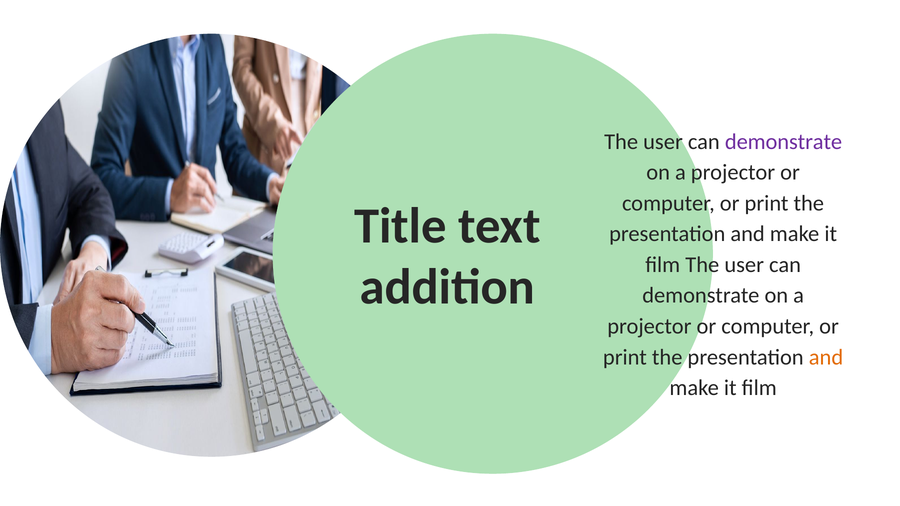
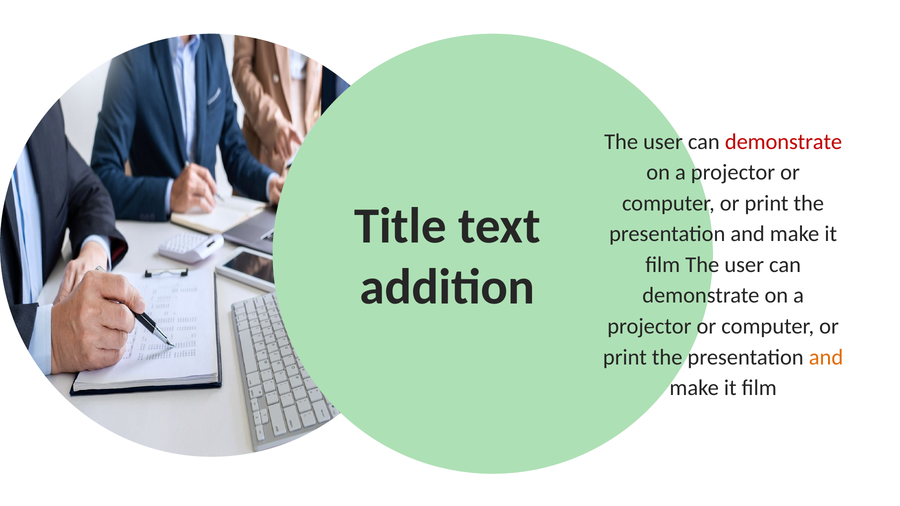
demonstrate colour: purple -> red (784, 142)
